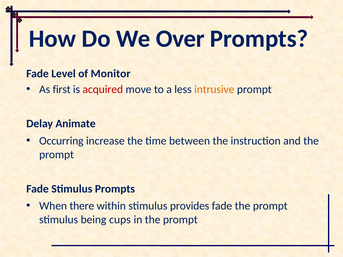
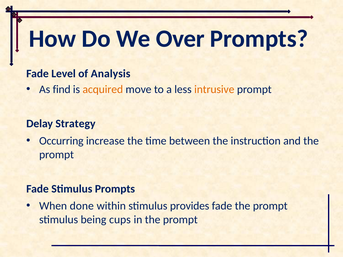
Monitor: Monitor -> Analysis (111, 74)
first: first -> find (62, 89)
acquired colour: red -> orange (103, 89)
Animate: Animate -> Strategy (75, 124)
there: there -> done (82, 206)
